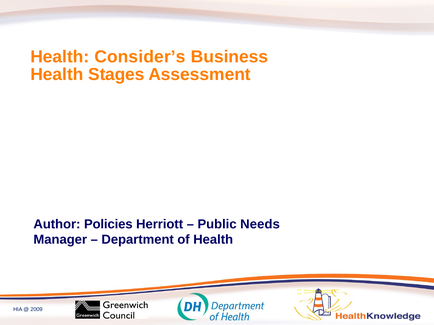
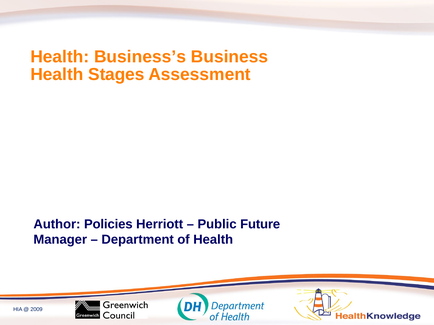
Consider’s: Consider’s -> Business’s (140, 57)
Needs: Needs -> Future (260, 224)
